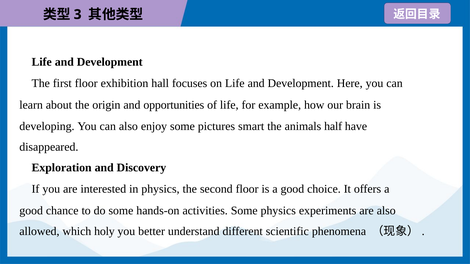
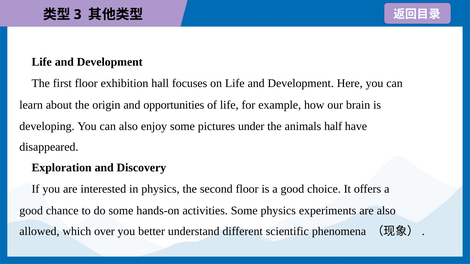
smart: smart -> under (251, 127)
holy: holy -> over (104, 231)
